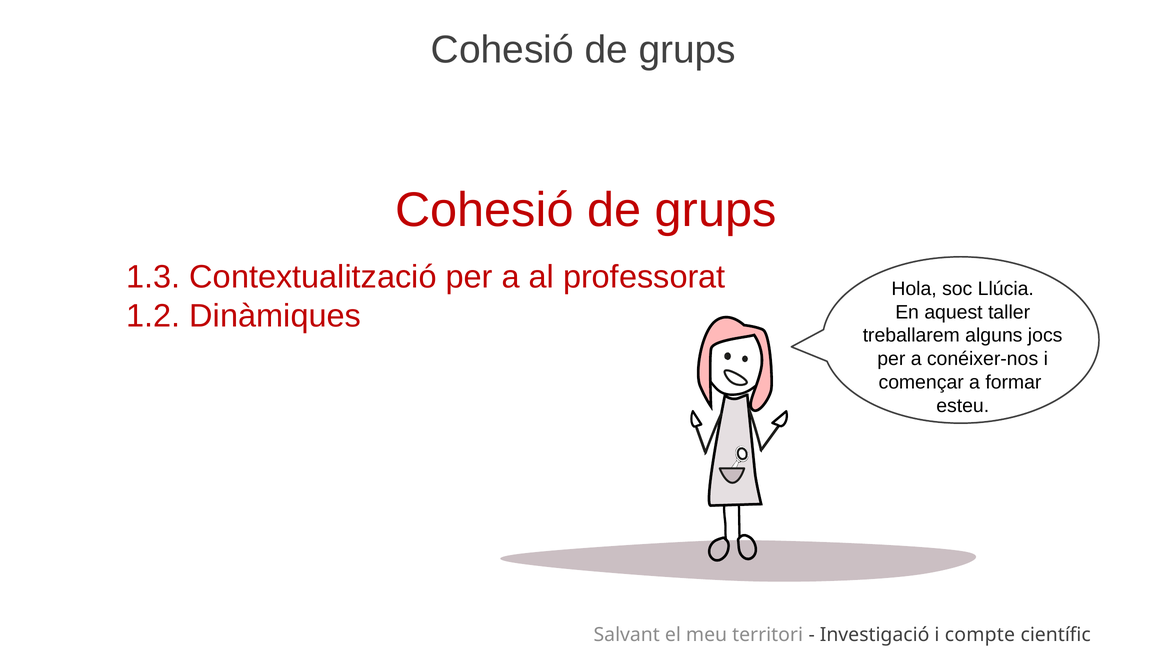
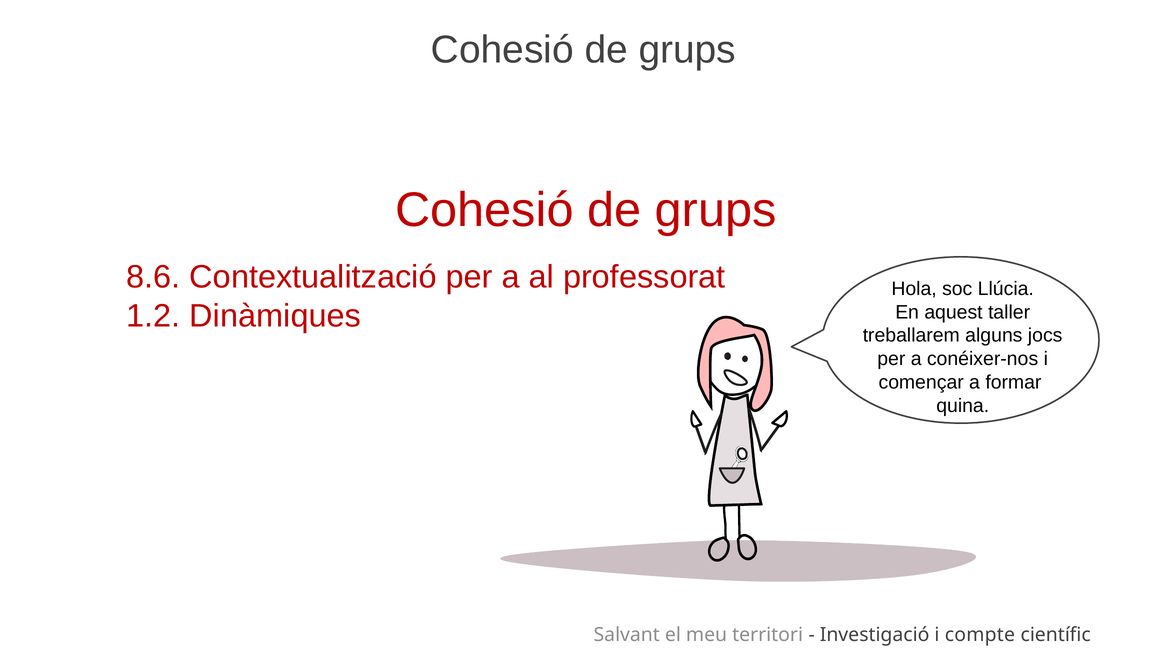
1.3: 1.3 -> 8.6 (153, 277)
esteu: esteu -> quina (963, 406)
